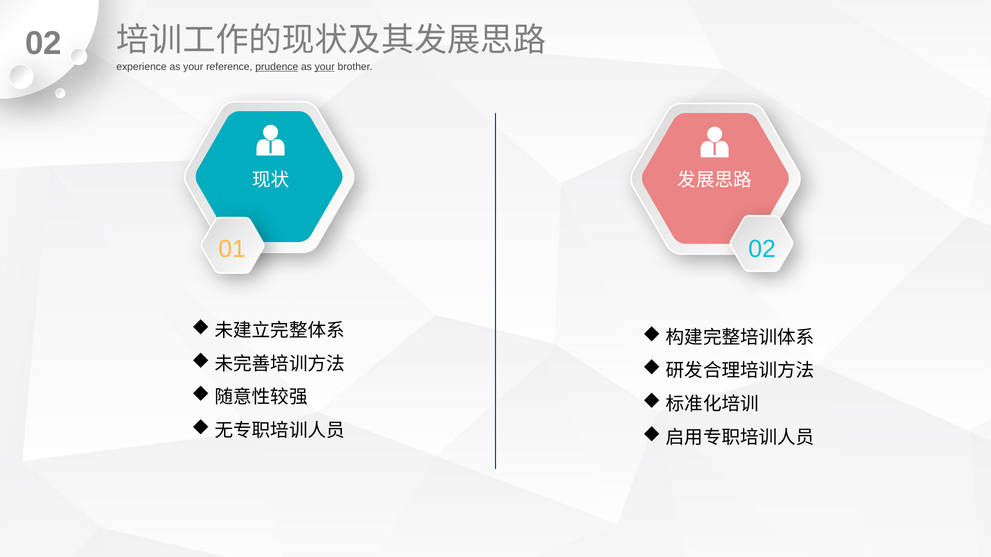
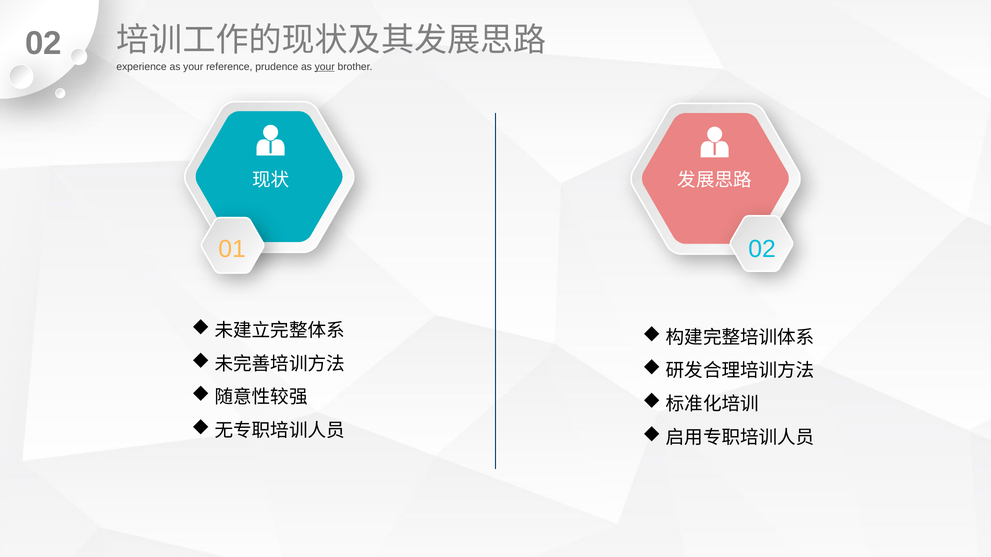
prudence underline: present -> none (277, 67)
